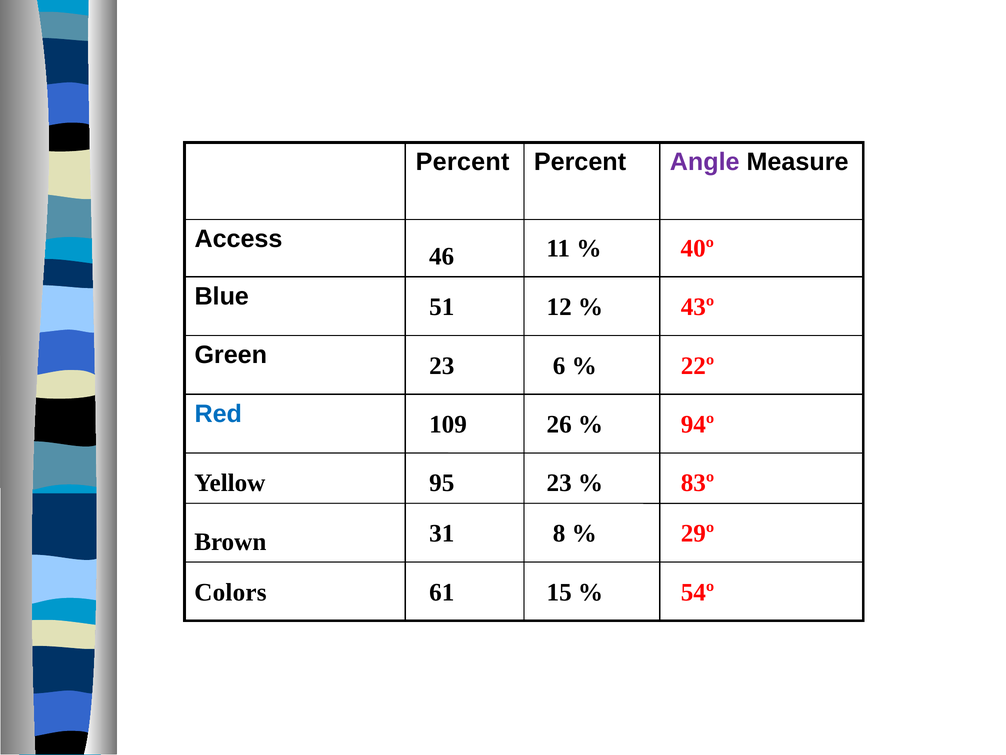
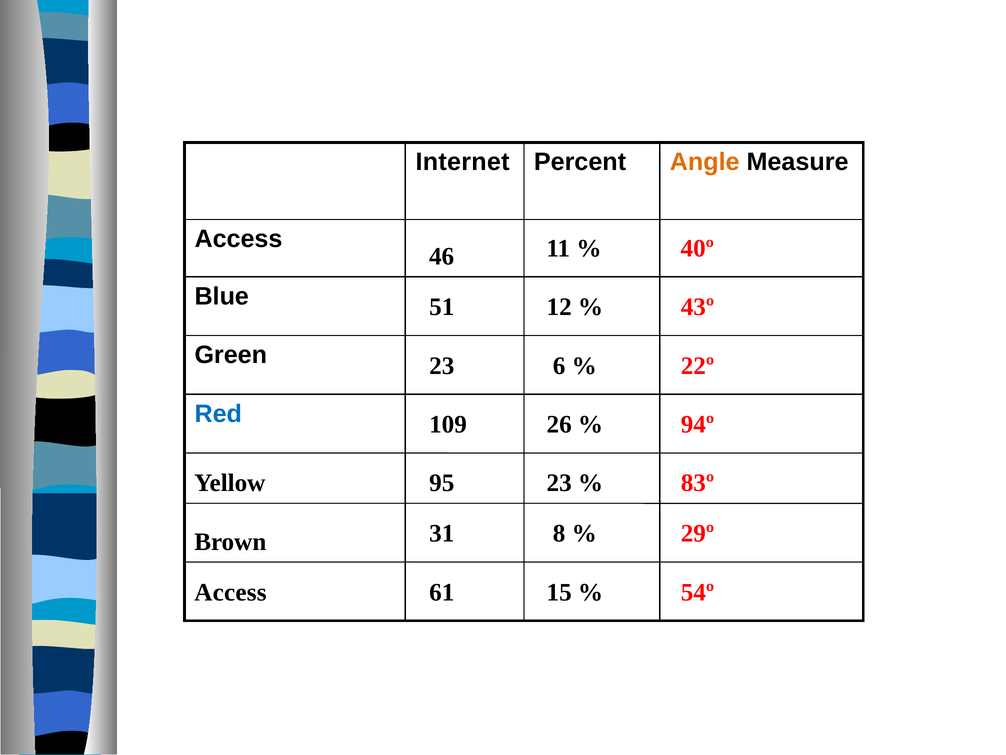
Percent: Percent -> Internet (463, 162)
Angle colour: purple -> orange (705, 162)
Colors: Colors -> Access (230, 592)
